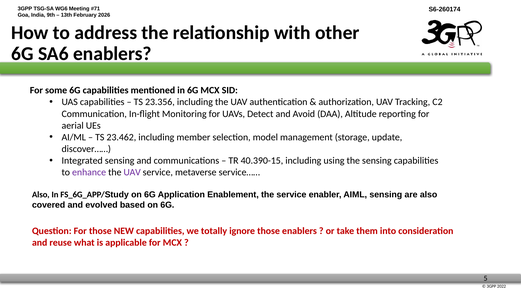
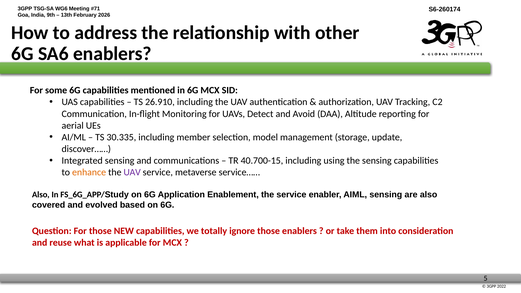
23.356: 23.356 -> 26.910 (160, 102)
23.462: 23.462 -> 30.335 (121, 137)
40.390-15: 40.390-15 -> 40.700-15 (262, 161)
enhance colour: purple -> orange (89, 172)
